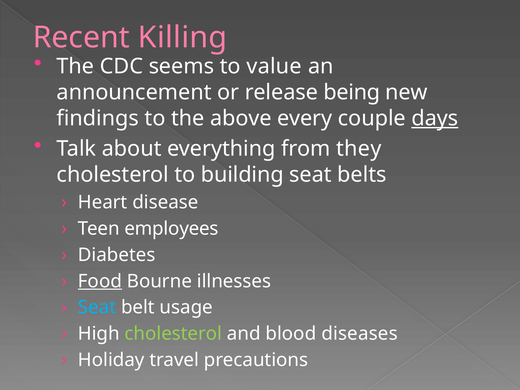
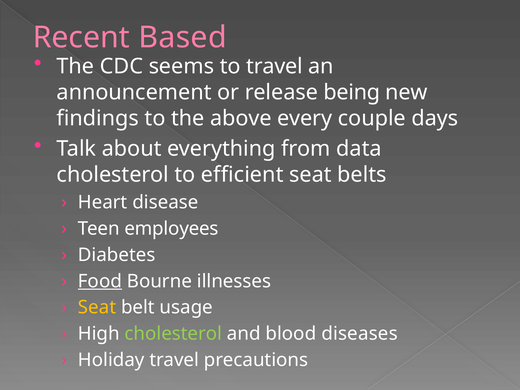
Killing: Killing -> Based (183, 38)
to value: value -> travel (274, 66)
days underline: present -> none (435, 118)
they: they -> data (359, 149)
building: building -> efficient (242, 175)
Seat colour: light blue -> yellow (97, 307)
